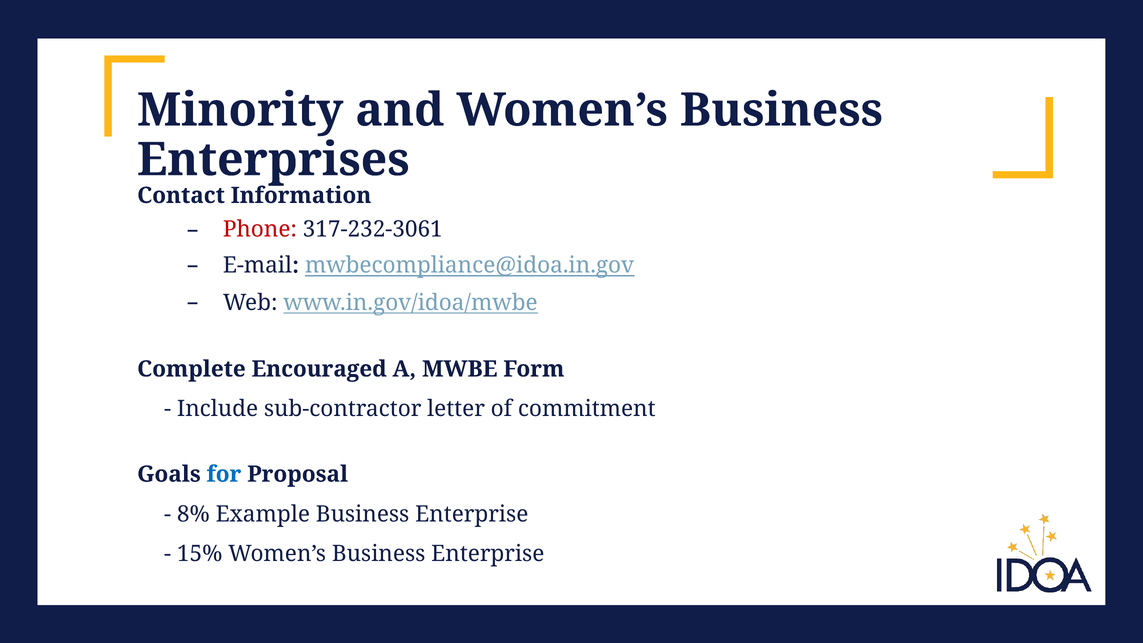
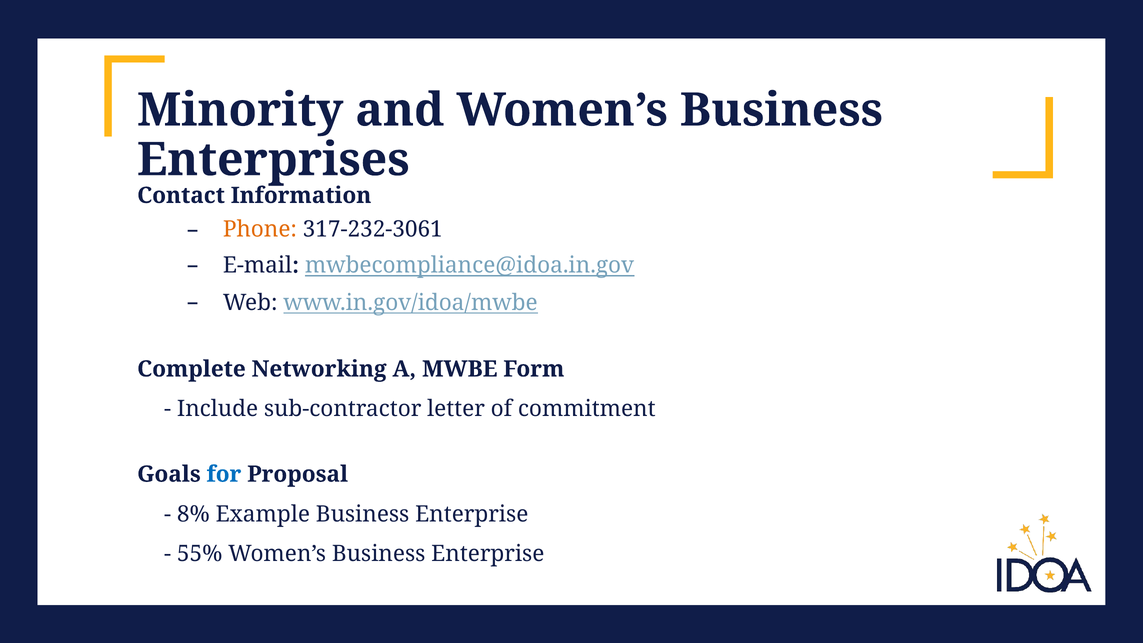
Phone colour: red -> orange (260, 229)
Encouraged: Encouraged -> Networking (319, 369)
15%: 15% -> 55% (200, 554)
